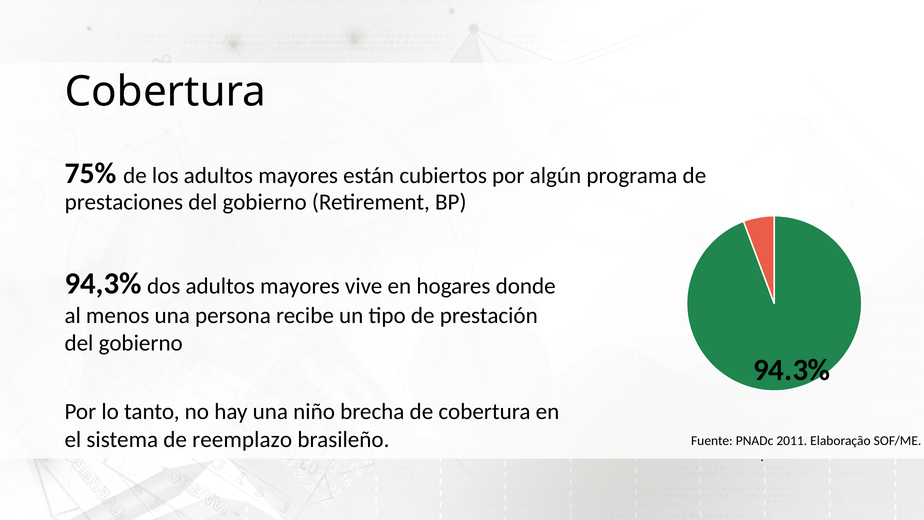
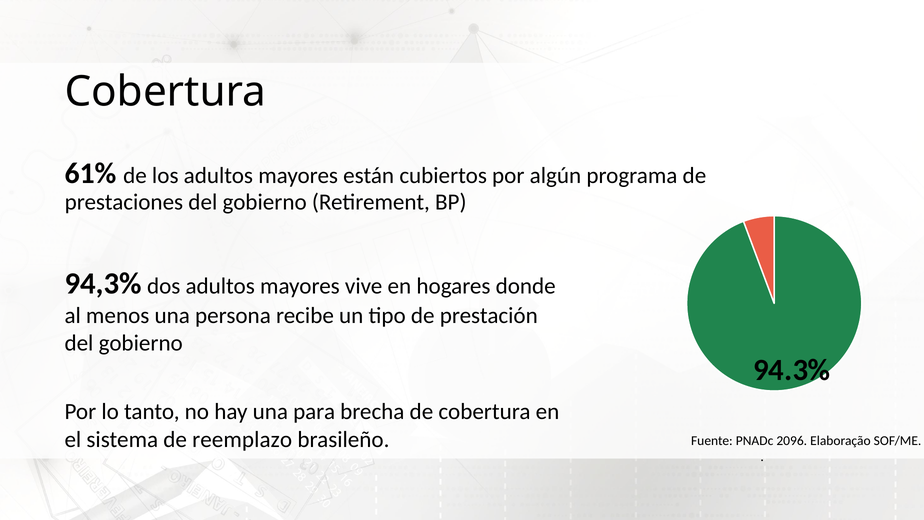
75%: 75% -> 61% (91, 173)
niño: niño -> para (314, 412)
2011: 2011 -> 2096 (792, 440)
